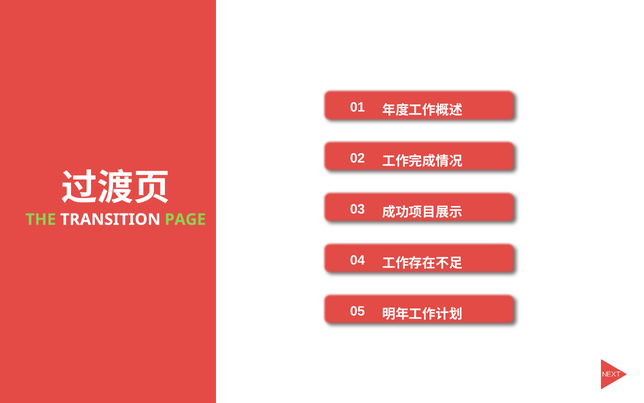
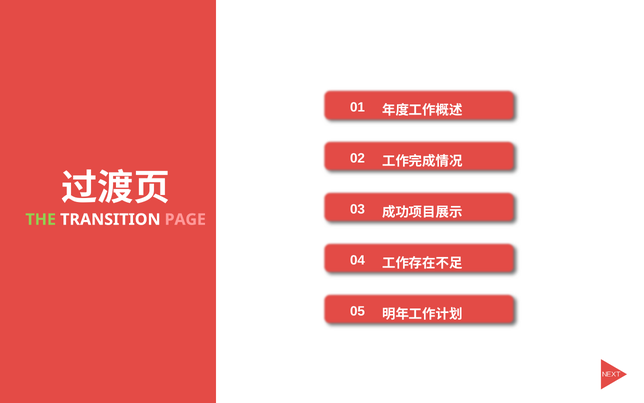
PAGE colour: light green -> pink (185, 219)
